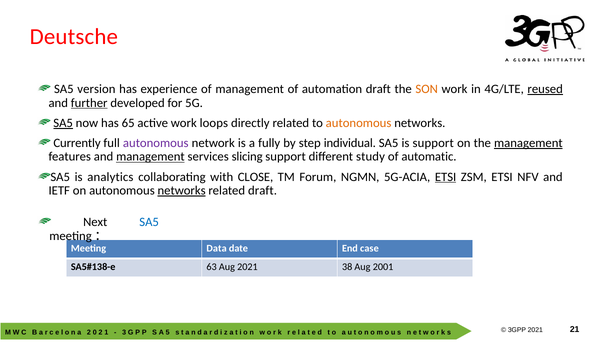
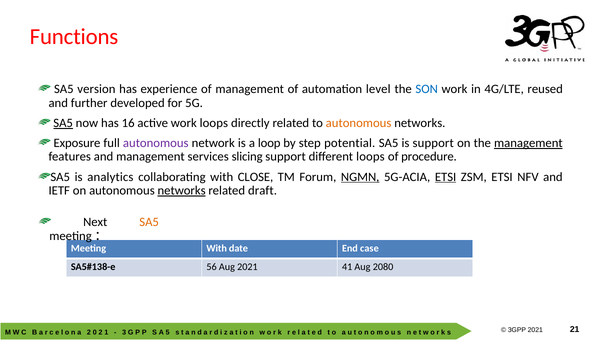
Deutsche: Deutsche -> Functions (74, 37)
automation draft: draft -> level (378, 89)
SON colour: orange -> blue (427, 89)
reused underline: present -> none (545, 89)
further underline: present -> none (89, 103)
65: 65 -> 16 (128, 123)
Currently: Currently -> Exposure (77, 143)
fully: fully -> loop (269, 143)
individual: individual -> potential (350, 143)
management underline: present -> none (150, 157)
different study: study -> loops (370, 157)
automatic: automatic -> procedure (429, 157)
NGMN underline: none -> present (360, 177)
SA5 colour: blue -> orange (149, 222)
Meeting Data: Data -> With (217, 249)
63: 63 -> 56 (212, 267)
38: 38 -> 41 (347, 267)
2001: 2001 -> 2080 (383, 267)
